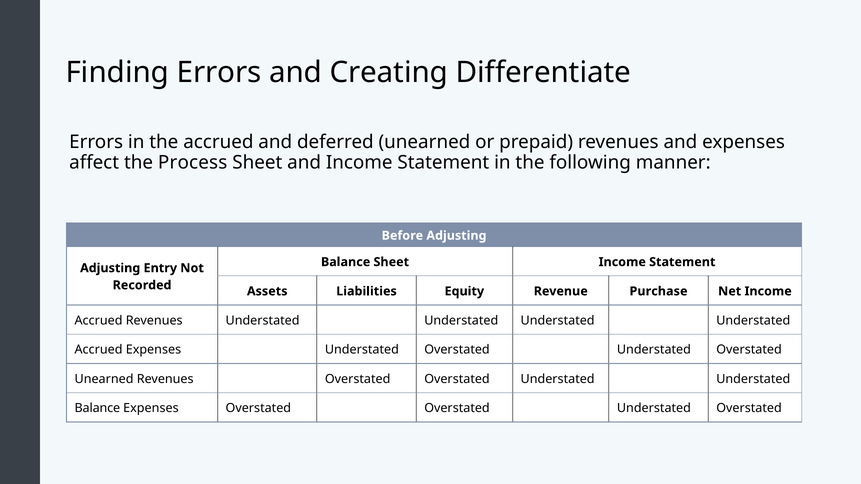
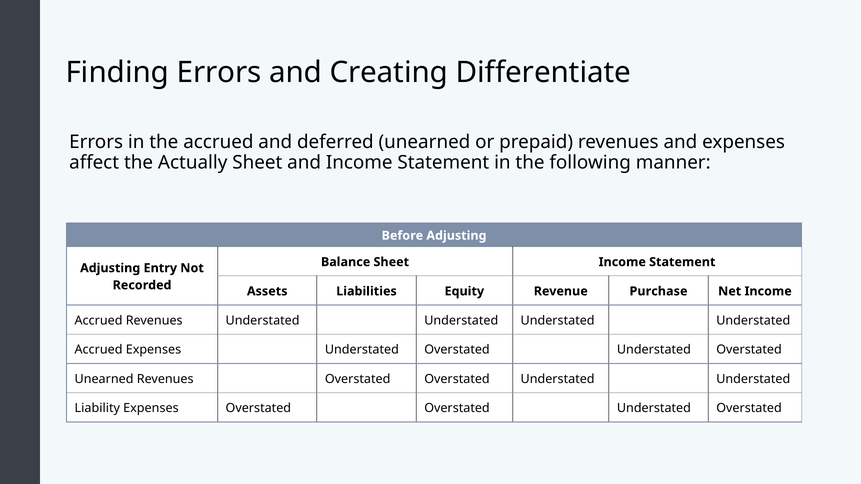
Process: Process -> Actually (193, 163)
Balance: Balance -> Liability (97, 408)
